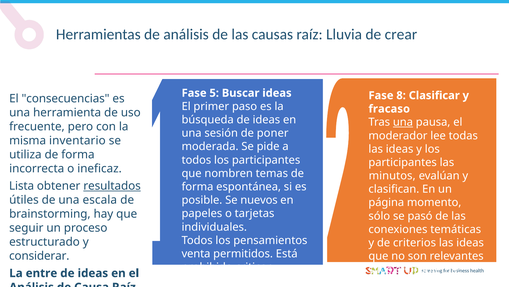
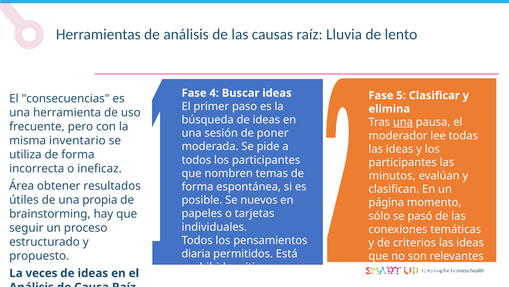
crear: crear -> lento (401, 34)
5: 5 -> 4 (214, 93)
8: 8 -> 5 (401, 95)
fracaso: fracaso -> elimina (389, 109)
Lista: Lista -> Área (22, 185)
resultados underline: present -> none (112, 185)
escala: escala -> propia (100, 199)
venta: venta -> diaria (196, 253)
considerar: considerar -> propuesto (39, 255)
silos: silos -> lleva (380, 269)
entre: entre -> veces (42, 273)
